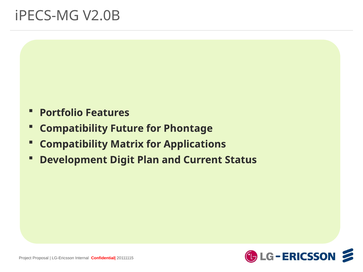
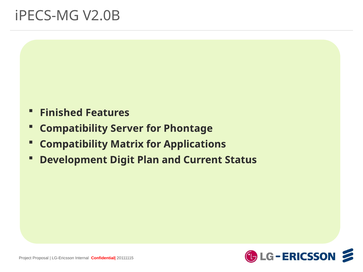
Portfolio: Portfolio -> Finished (61, 113)
Future: Future -> Server (127, 129)
